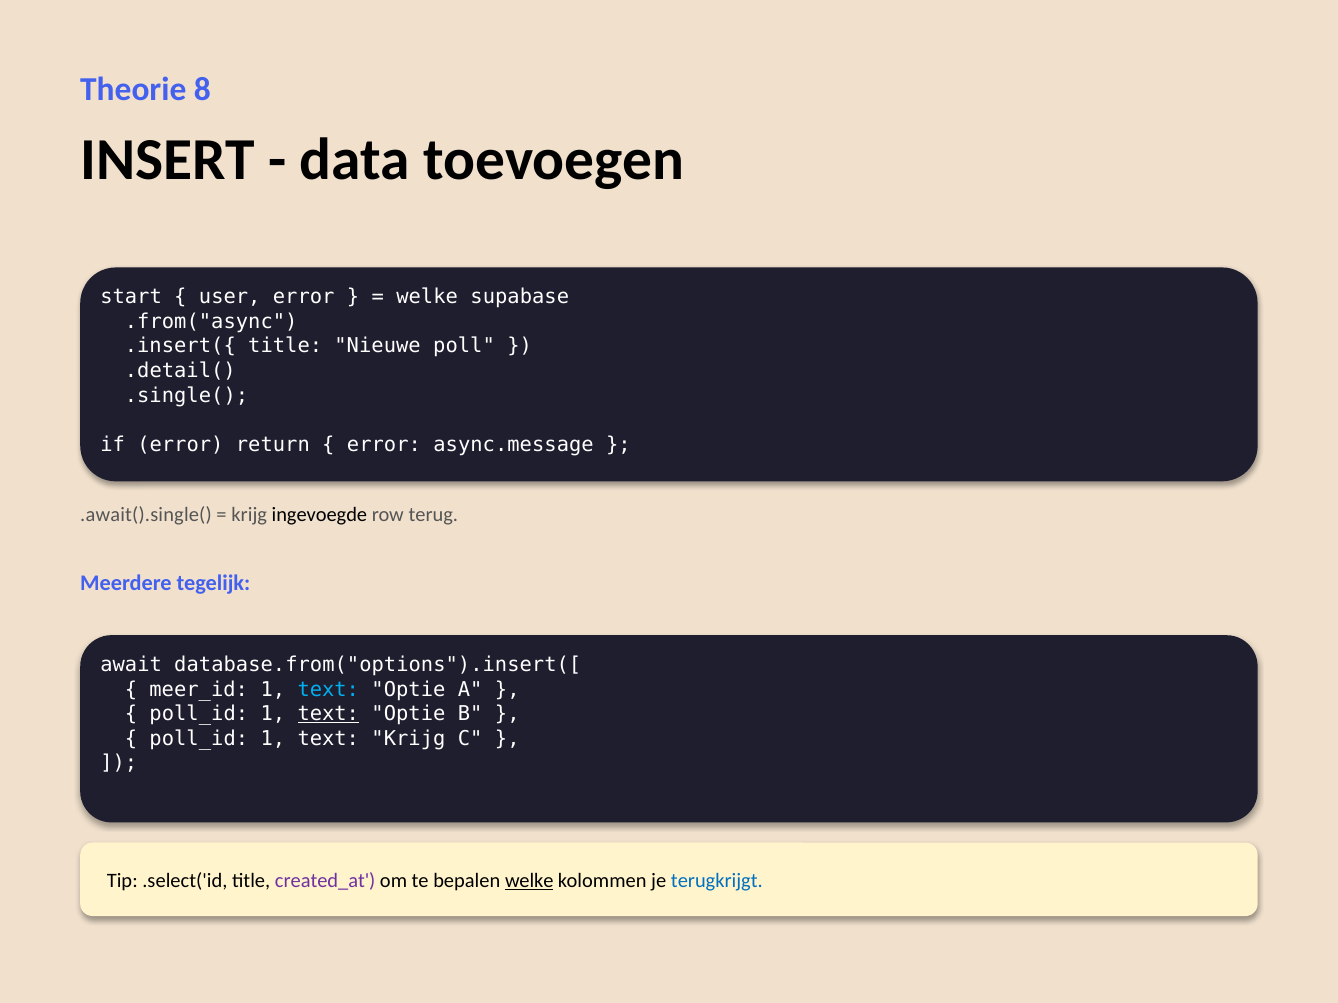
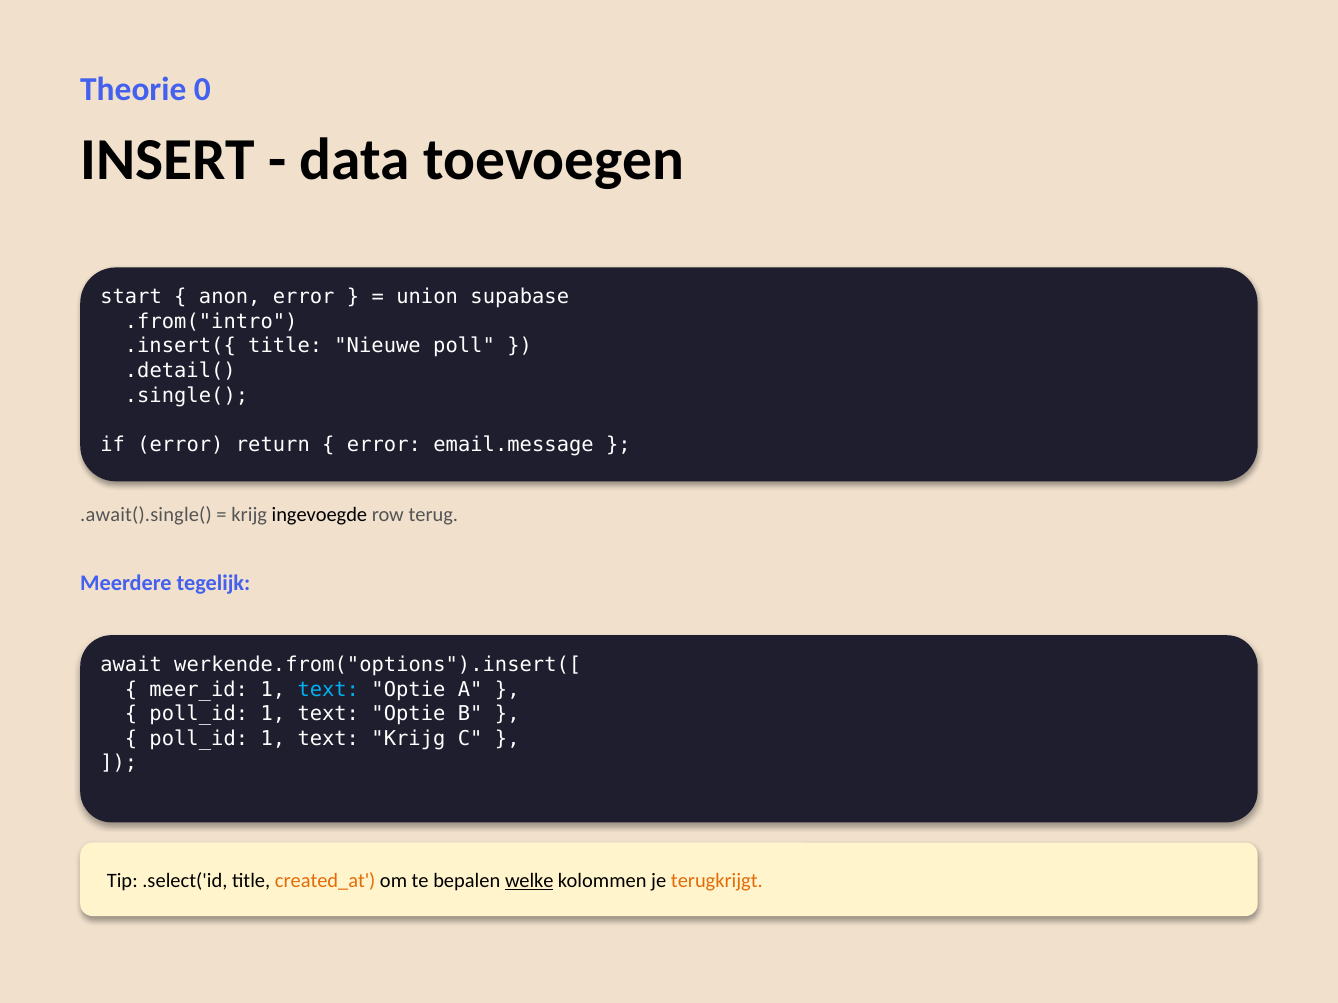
8: 8 -> 0 (202, 89)
user: user -> anon (230, 297)
welke: welke -> union (427, 297)
.from("async: .from("async -> .from("intro (211, 322)
async.message: async.message -> email.message (514, 445)
database.from("options").insert([: database.from("options").insert([ -> werkende.from("options").insert([ (378, 665)
text underline: present -> none (328, 714)
created_at colour: purple -> orange (325, 881)
terugkrijgt colour: blue -> orange (717, 881)
